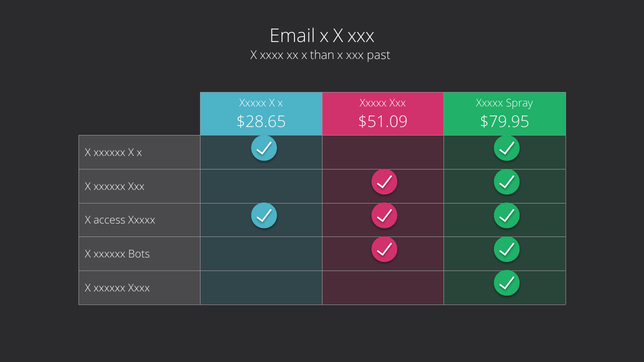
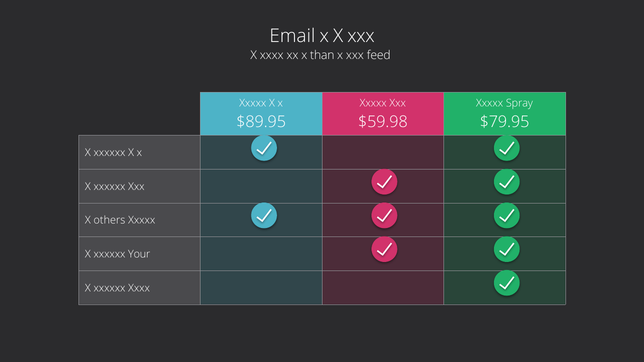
past: past -> feed (379, 55)
$28.65: $28.65 -> $89.95 (261, 122)
$51.09: $51.09 -> $59.98 (383, 122)
access: access -> others (109, 221)
Bots: Bots -> Your (139, 254)
